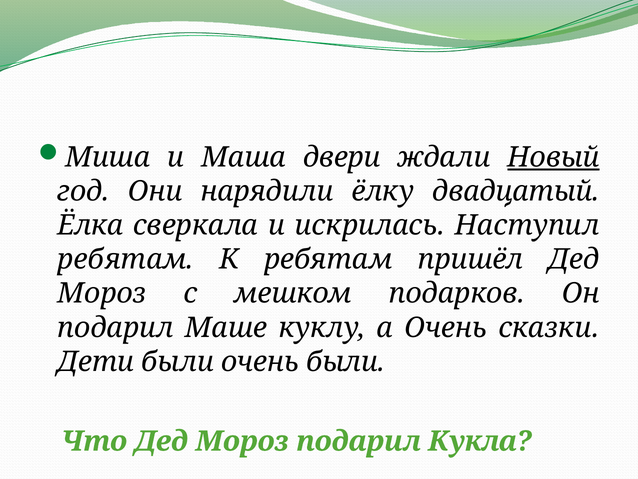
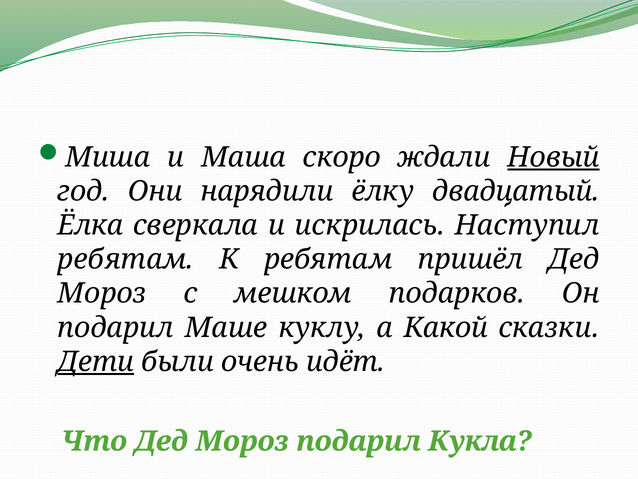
двери: двери -> скоро (342, 157)
а Очень: Очень -> Какой (446, 327)
Дети underline: none -> present (96, 361)
очень были: были -> идёт (346, 361)
